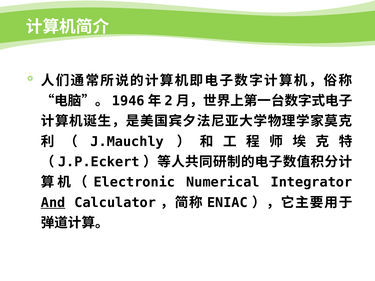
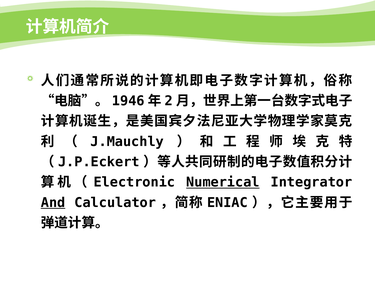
Numerical underline: none -> present (223, 182)
